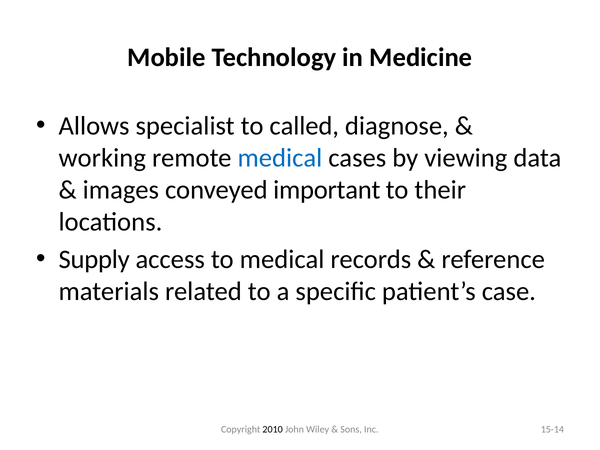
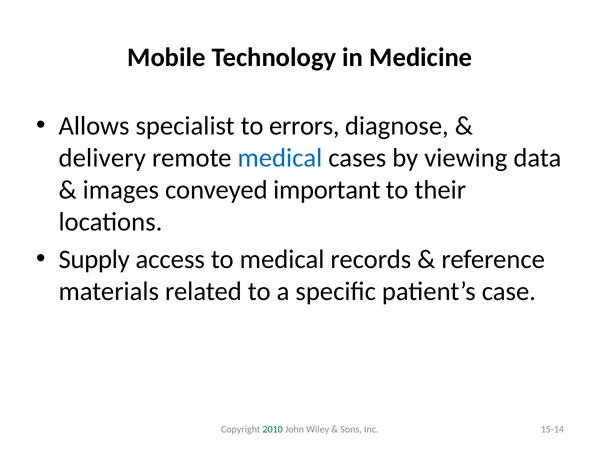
called: called -> errors (304, 126)
working: working -> delivery (102, 158)
2010 colour: black -> green (273, 430)
